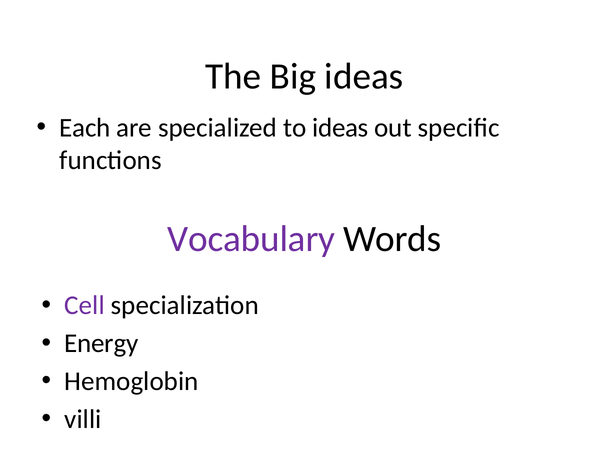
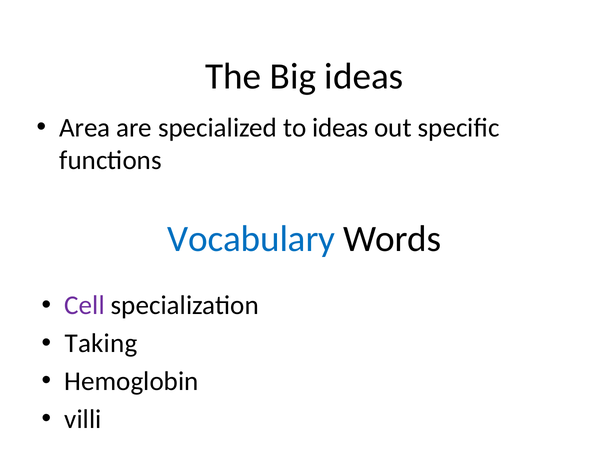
Each: Each -> Area (85, 128)
Vocabulary colour: purple -> blue (251, 239)
Energy: Energy -> Taking (101, 343)
